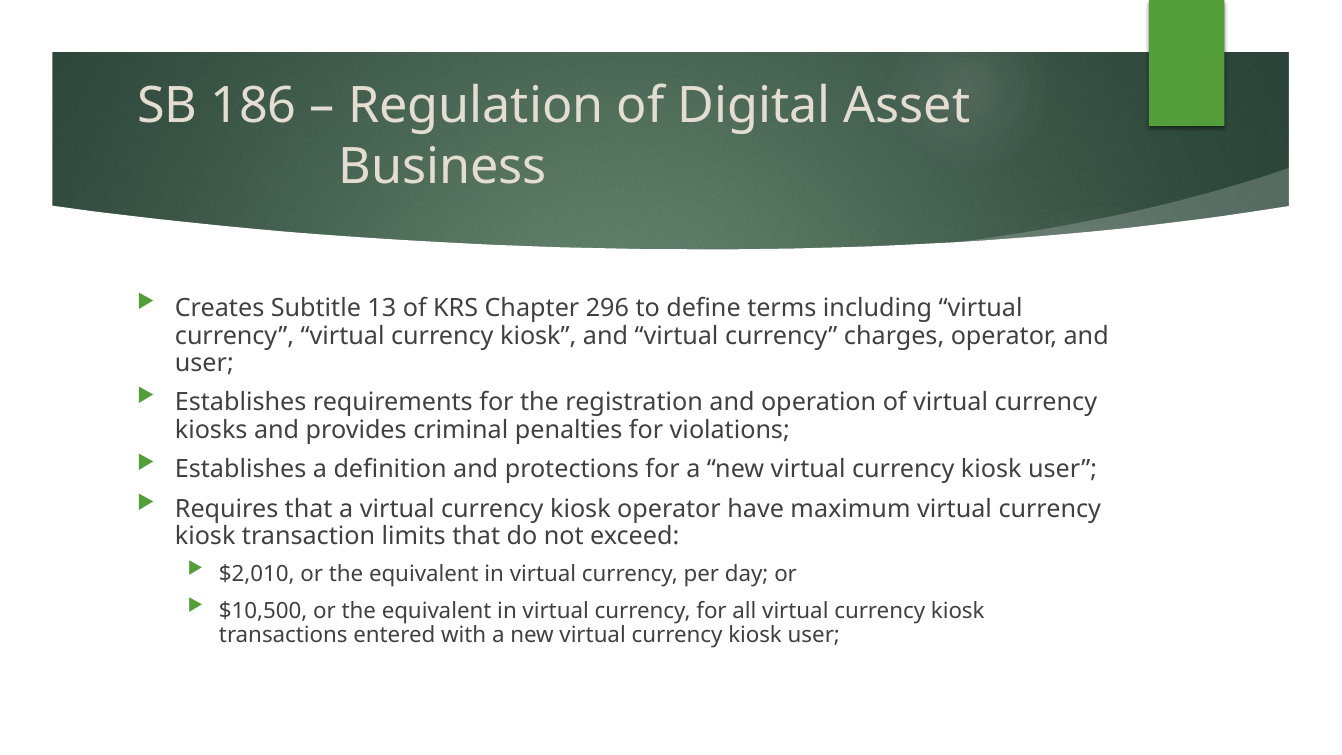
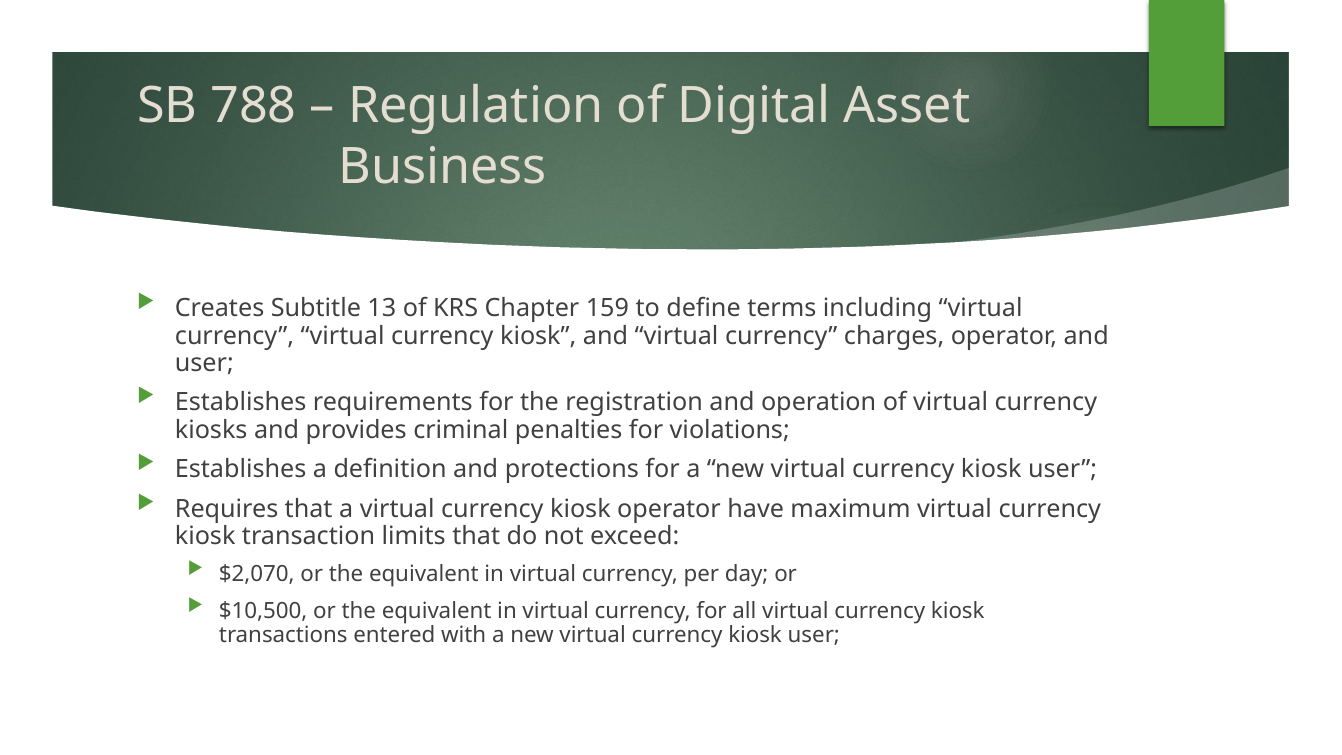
186: 186 -> 788 (254, 106)
296: 296 -> 159 (607, 308)
$2,010: $2,010 -> $2,070 (257, 574)
